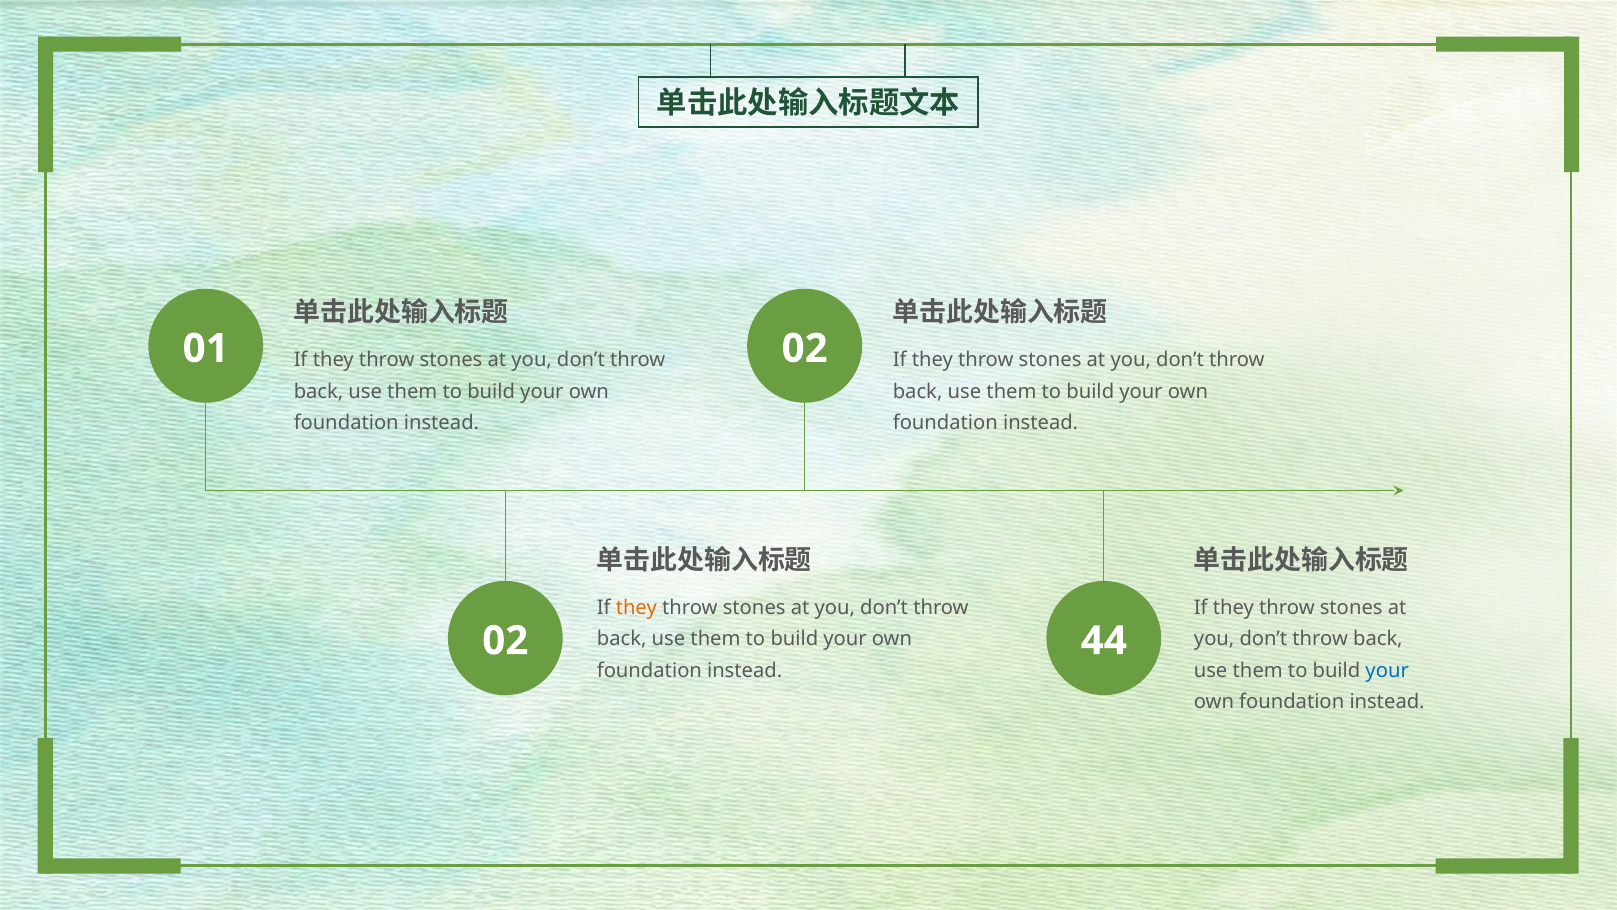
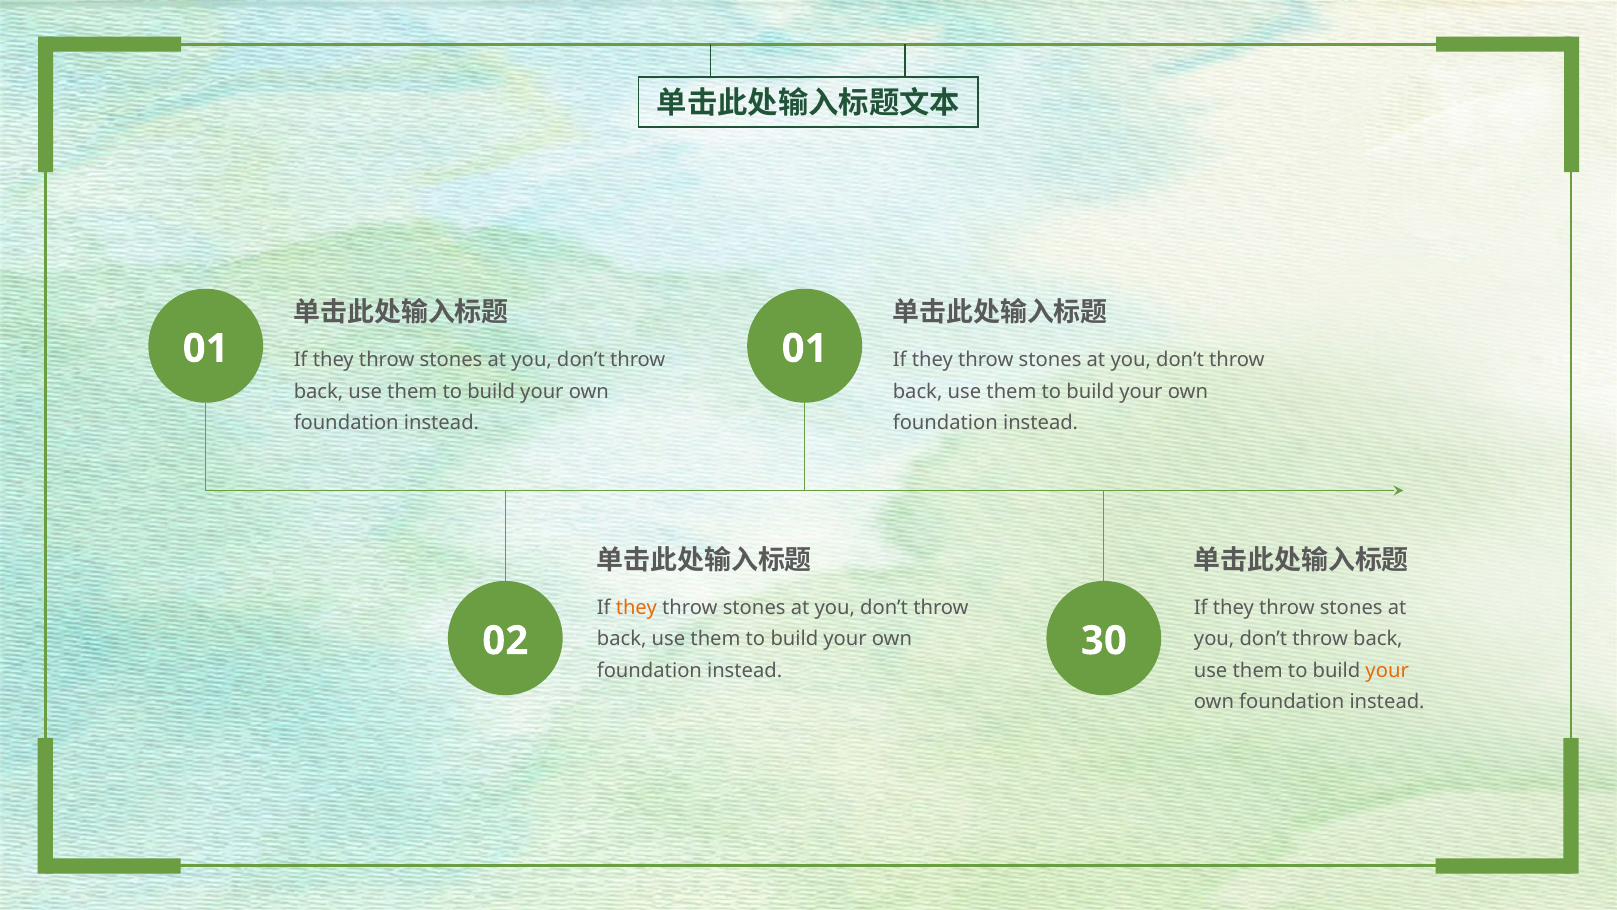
01 02: 02 -> 01 (805, 348)
44: 44 -> 30 (1104, 641)
your colour: blue -> orange (1387, 670)
